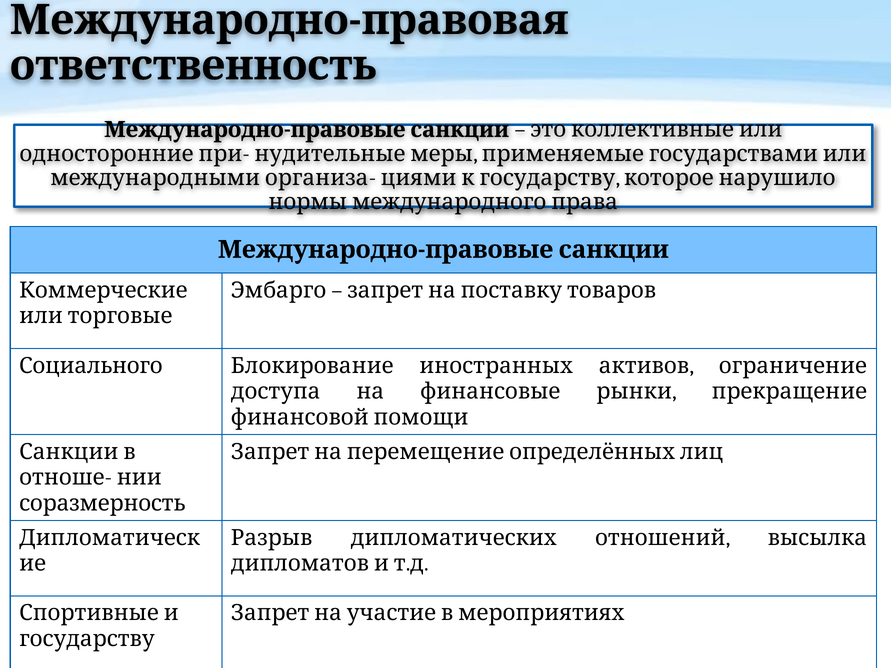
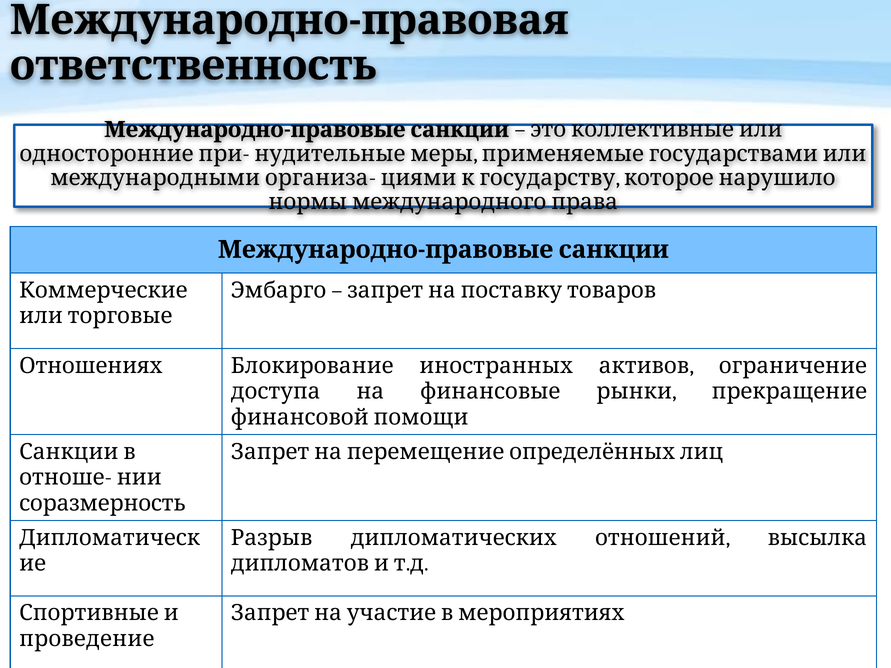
Социального: Социального -> Отношениях (91, 366)
государству: государству -> проведение (87, 639)
